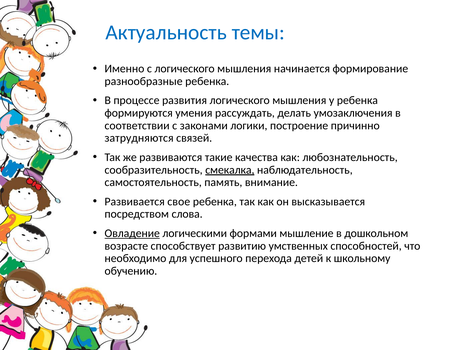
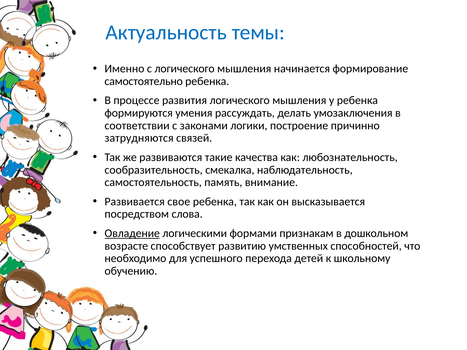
разнообразные: разнообразные -> самостоятельно (144, 81)
смекалка underline: present -> none (230, 170)
мышление: мышление -> признакам (306, 233)
